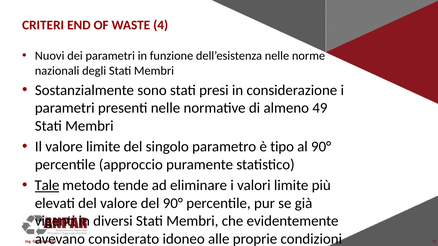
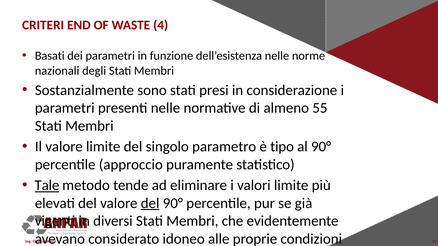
Nuovi: Nuovi -> Basati (50, 56)
49: 49 -> 55 (320, 108)
del underline: none -> present (150, 204)
